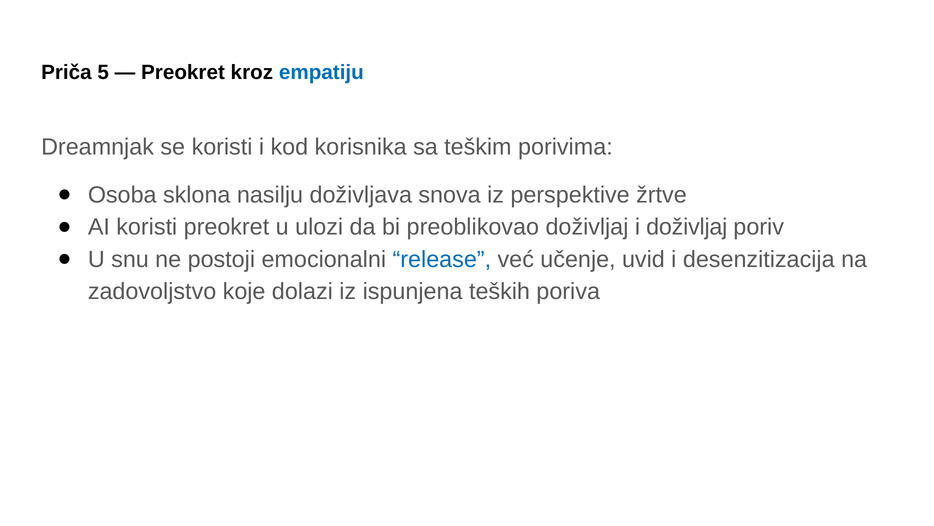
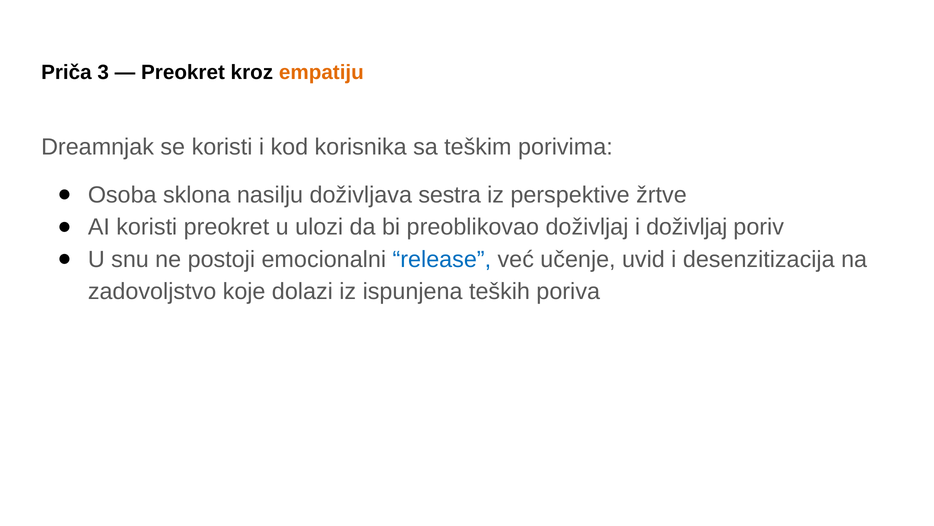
5: 5 -> 3 (103, 72)
empatiju colour: blue -> orange (321, 72)
snova: snova -> sestra (450, 195)
